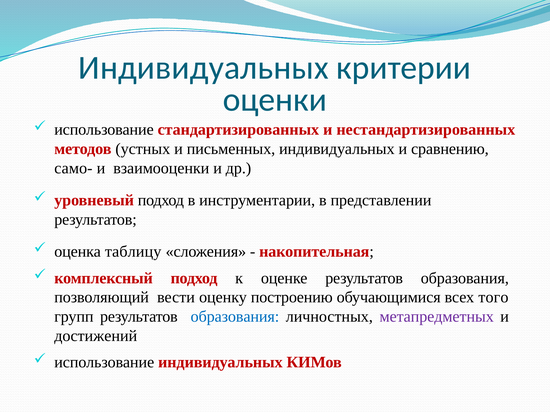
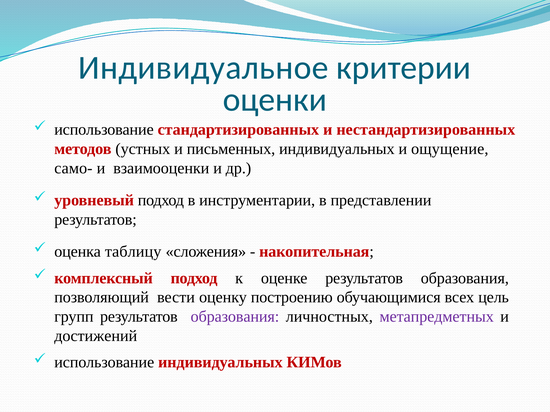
Индивидуальных: Индивидуальных -> Индивидуальное (203, 68)
сравнению: сравнению -> ощущение (450, 149)
того: того -> цель (494, 298)
образования colour: blue -> purple (235, 317)
